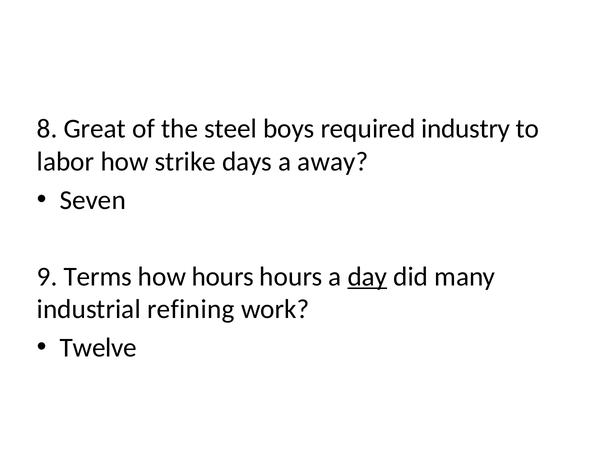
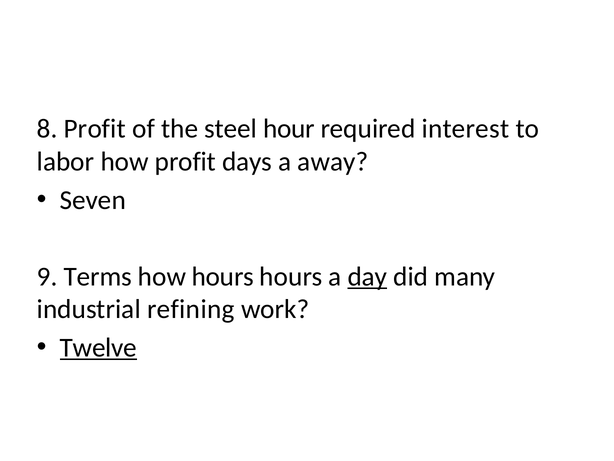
8 Great: Great -> Profit (95, 129)
boys: boys -> hour (289, 129)
industry: industry -> interest (465, 129)
how strike: strike -> profit (185, 162)
Twelve underline: none -> present (98, 347)
